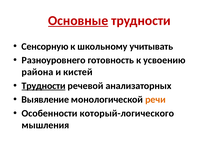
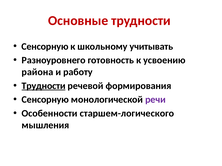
Основные underline: present -> none (78, 21)
кистей: кистей -> работу (78, 72)
анализаторных: анализаторных -> формирования (138, 86)
Выявление: Выявление -> Сенсорную (45, 100)
речи colour: orange -> purple (155, 100)
который-логического: который-логического -> старшем-логического (127, 114)
